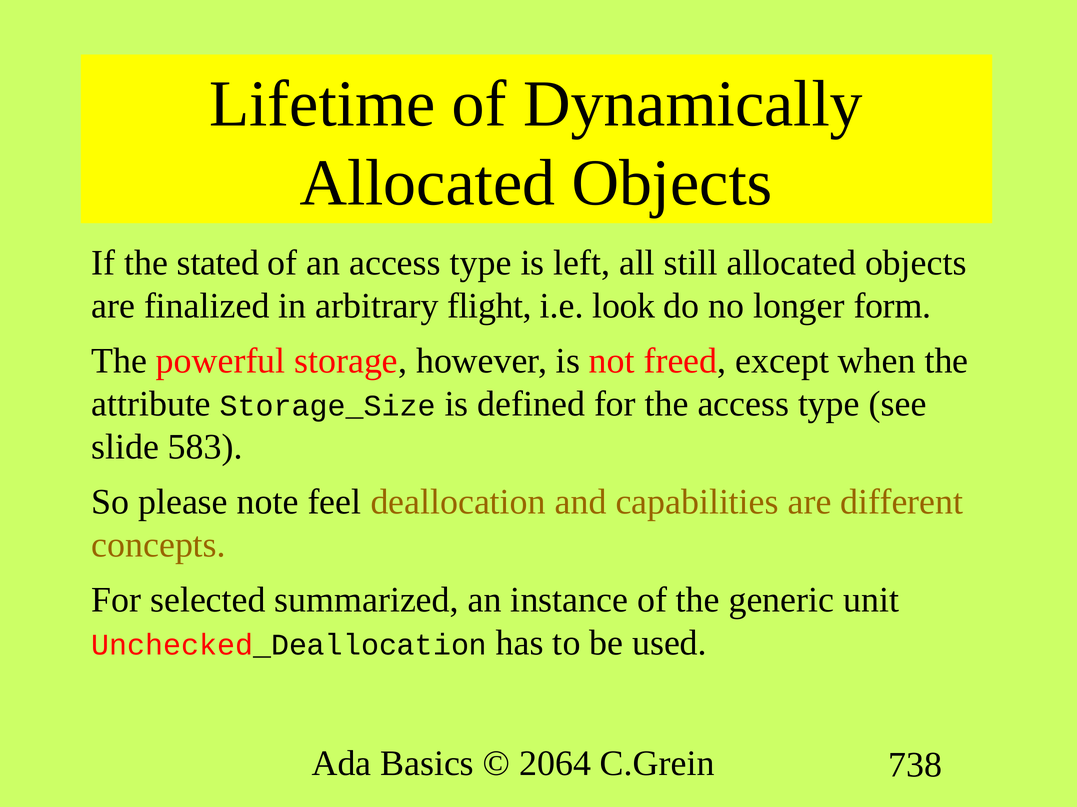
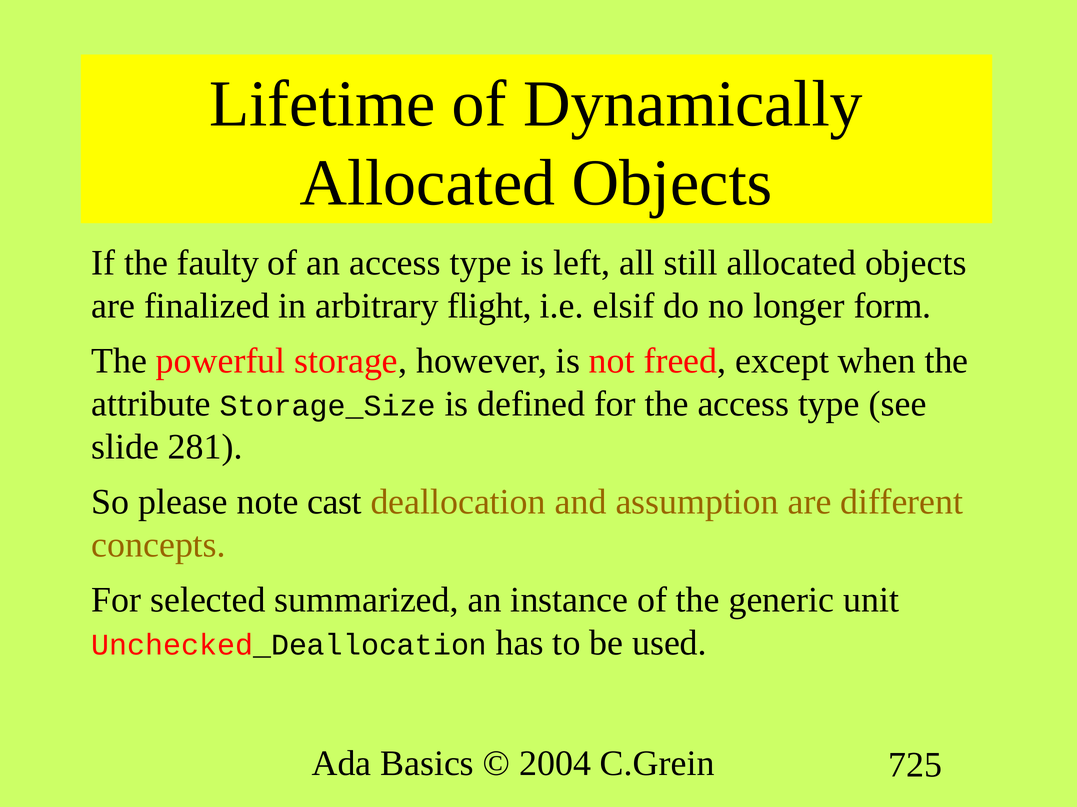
stated: stated -> faulty (218, 263)
look: look -> elsif (624, 306)
583: 583 -> 281 (205, 447)
feel: feel -> cast (335, 502)
capabilities: capabilities -> assumption (697, 502)
2064: 2064 -> 2004 (555, 764)
738: 738 -> 725 (915, 766)
